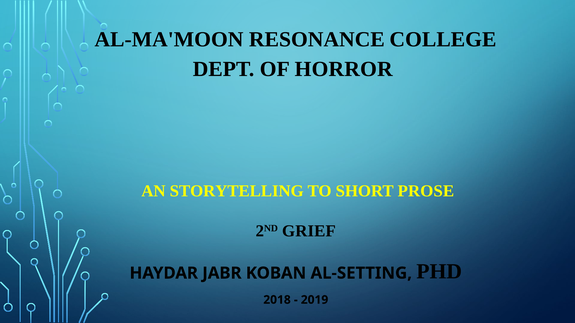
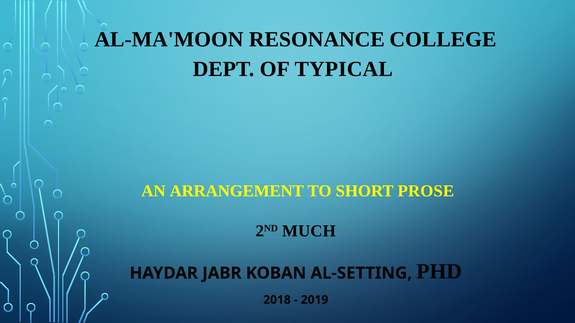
HORROR: HORROR -> TYPICAL (344, 69)
STORYTELLING: STORYTELLING -> ARRANGEMENT (237, 191)
GRIEF: GRIEF -> MUCH (309, 231)
